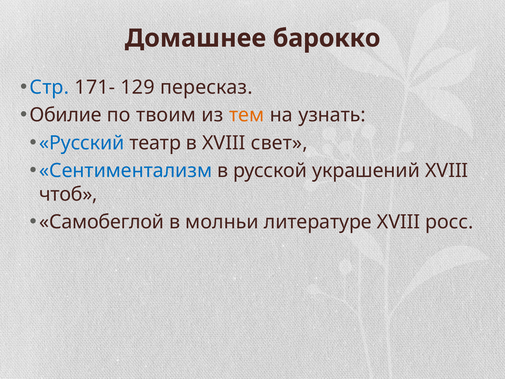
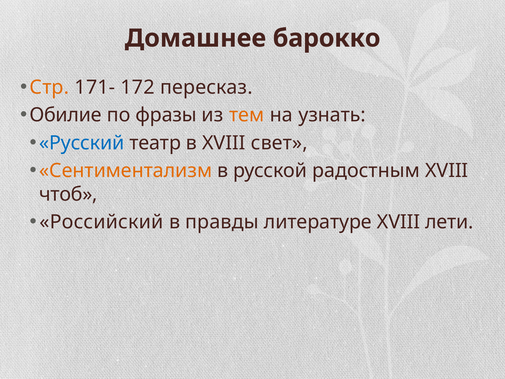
Стр colour: blue -> orange (49, 87)
129: 129 -> 172 (138, 87)
твоим: твоим -> фразы (166, 115)
Сентиментализм colour: blue -> orange (126, 171)
украшений: украшений -> радостным (366, 171)
Самобеглой: Самобеглой -> Российский (101, 222)
молньи: молньи -> правды (222, 222)
росс: росс -> лети (449, 222)
